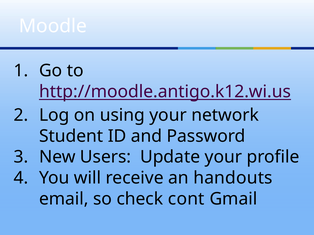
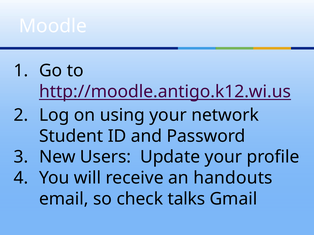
cont: cont -> talks (186, 199)
